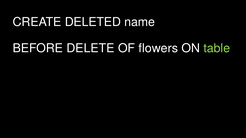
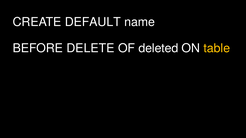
DELETED: DELETED -> DEFAULT (93, 22)
flowers: flowers -> deleted (158, 48)
table colour: light green -> yellow (217, 48)
